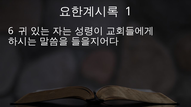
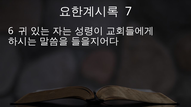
1: 1 -> 7 (129, 12)
